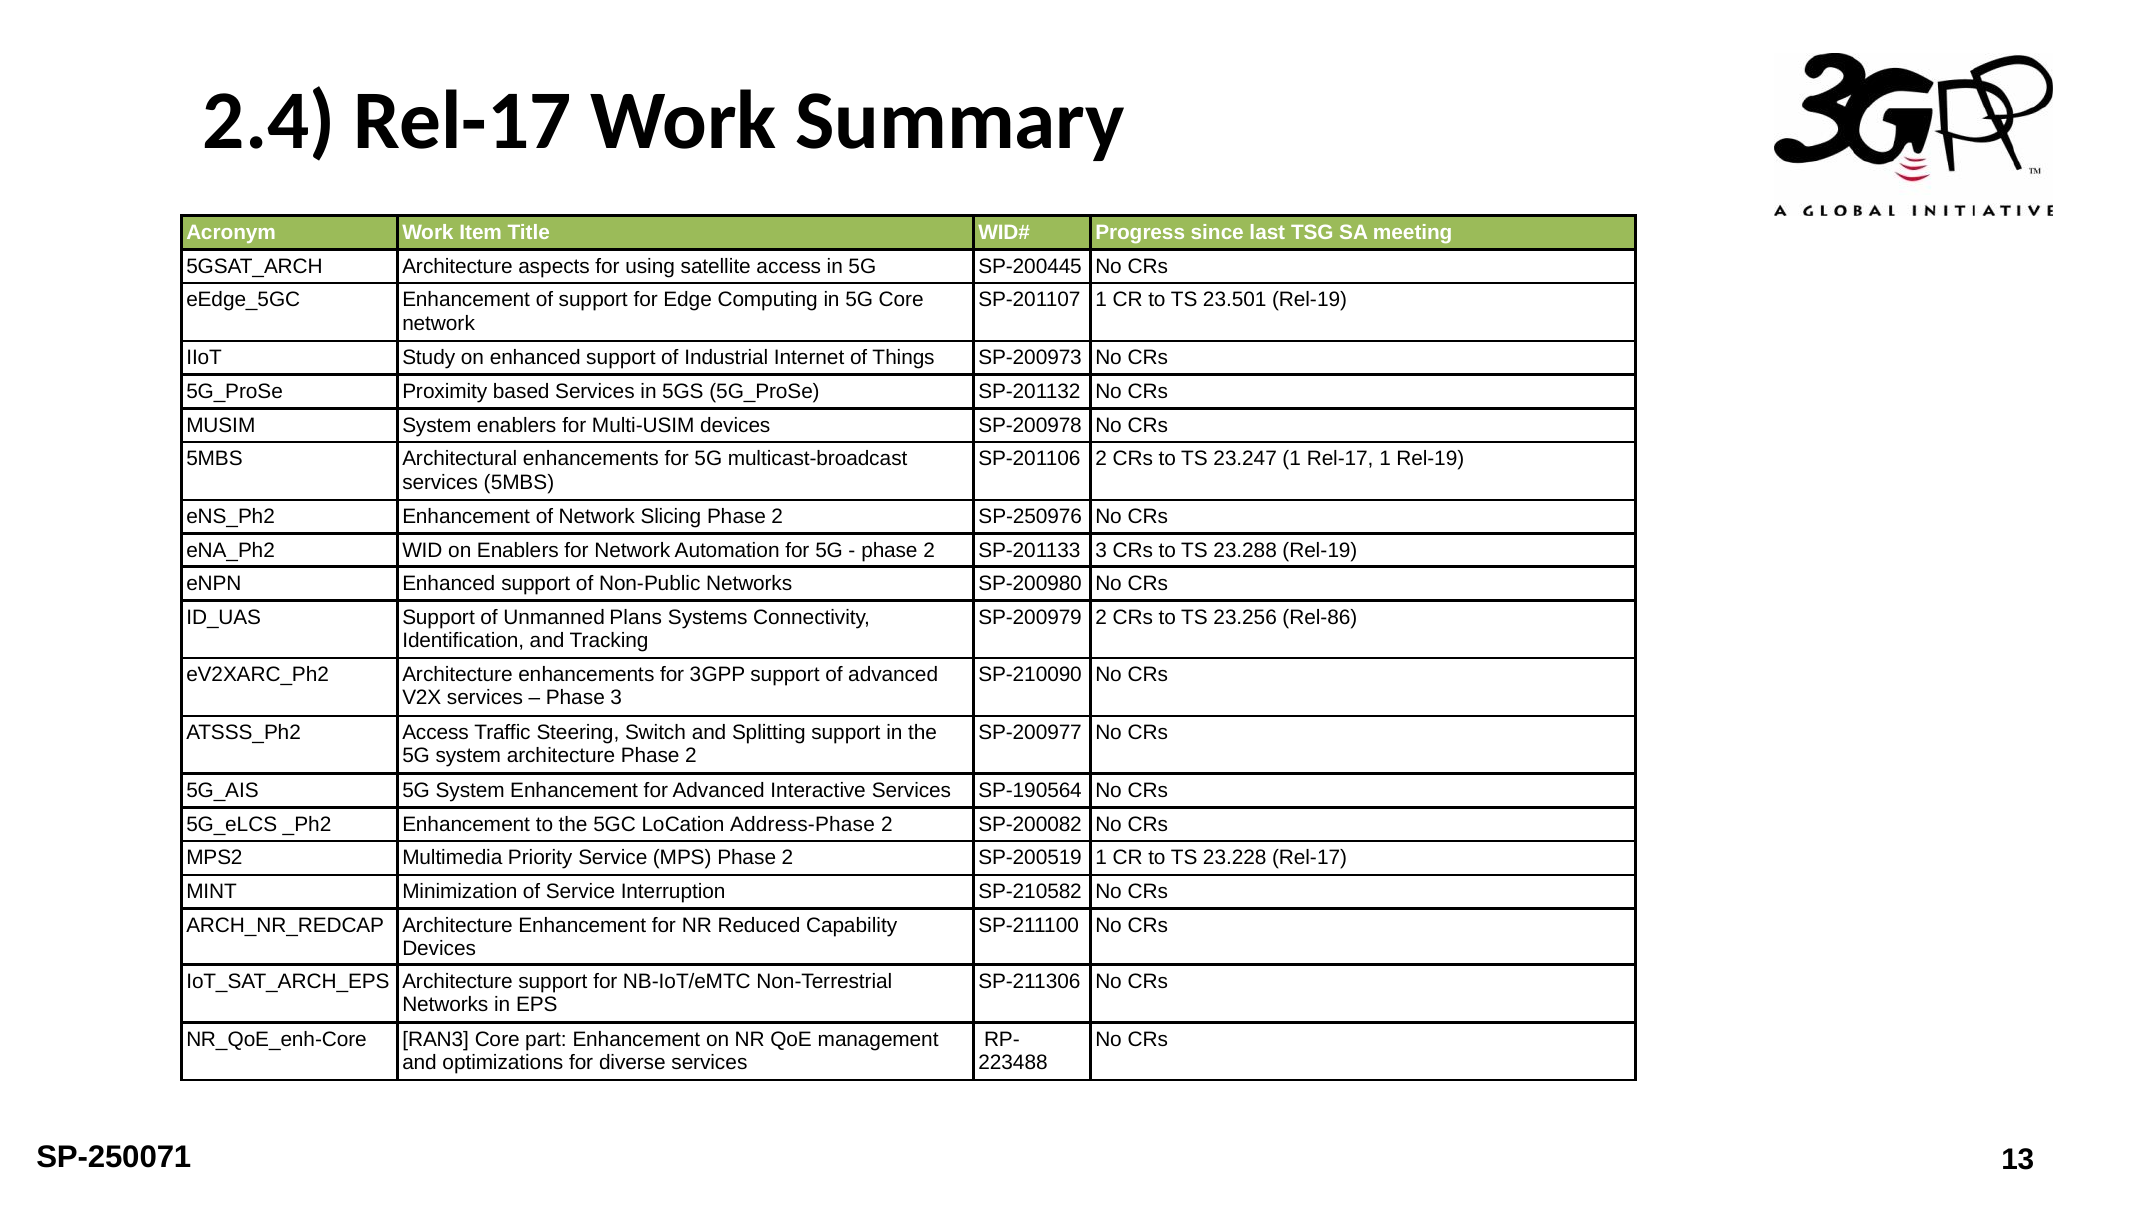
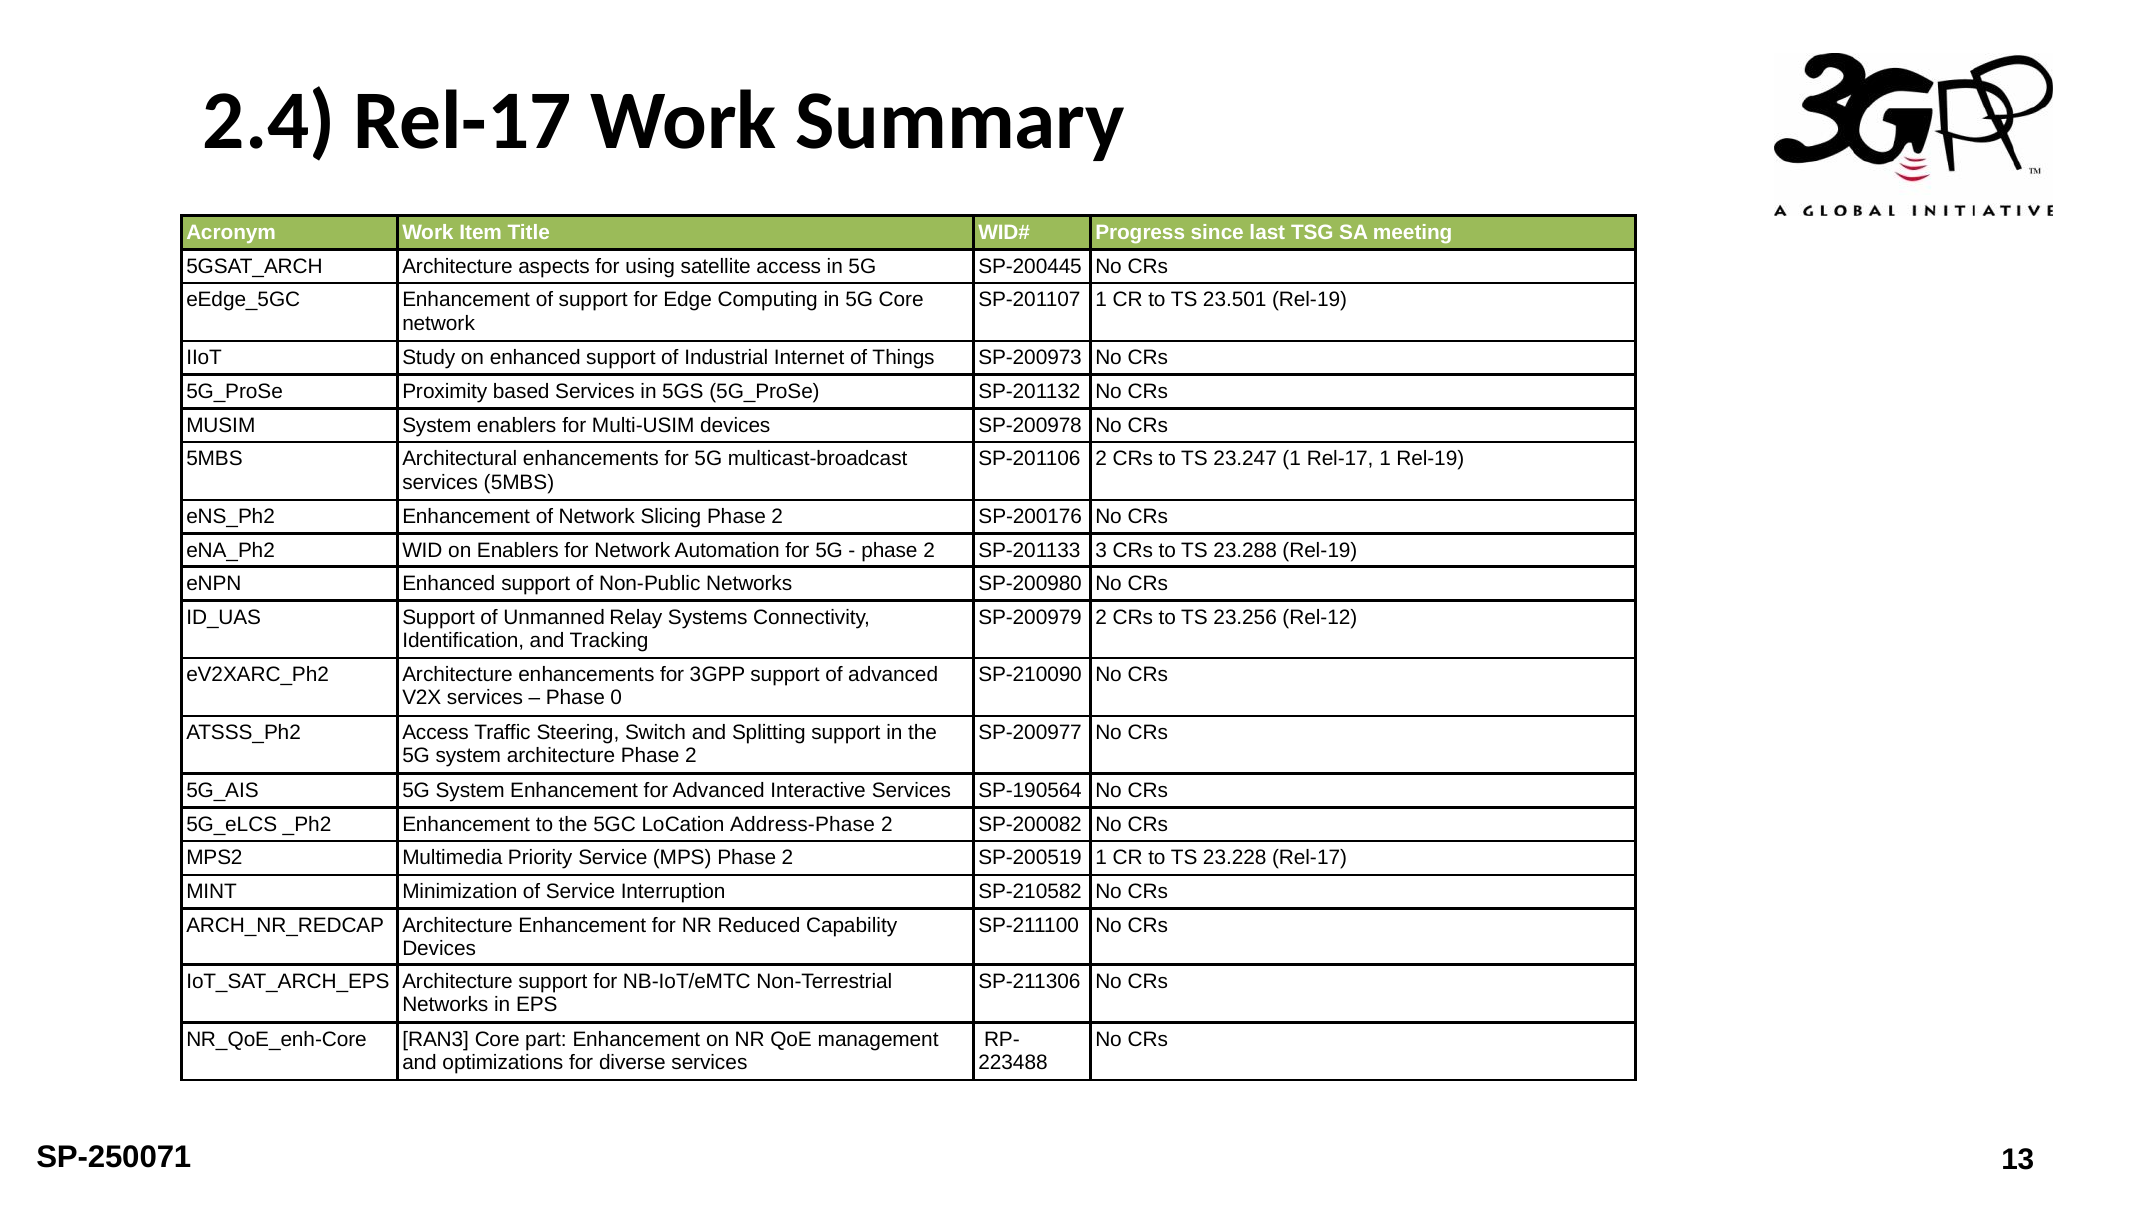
SP-250976: SP-250976 -> SP-200176 (1030, 517)
Plans: Plans -> Relay (636, 617)
Rel-86: Rel-86 -> Rel-12 (1320, 617)
Phase 3: 3 -> 0 (616, 698)
